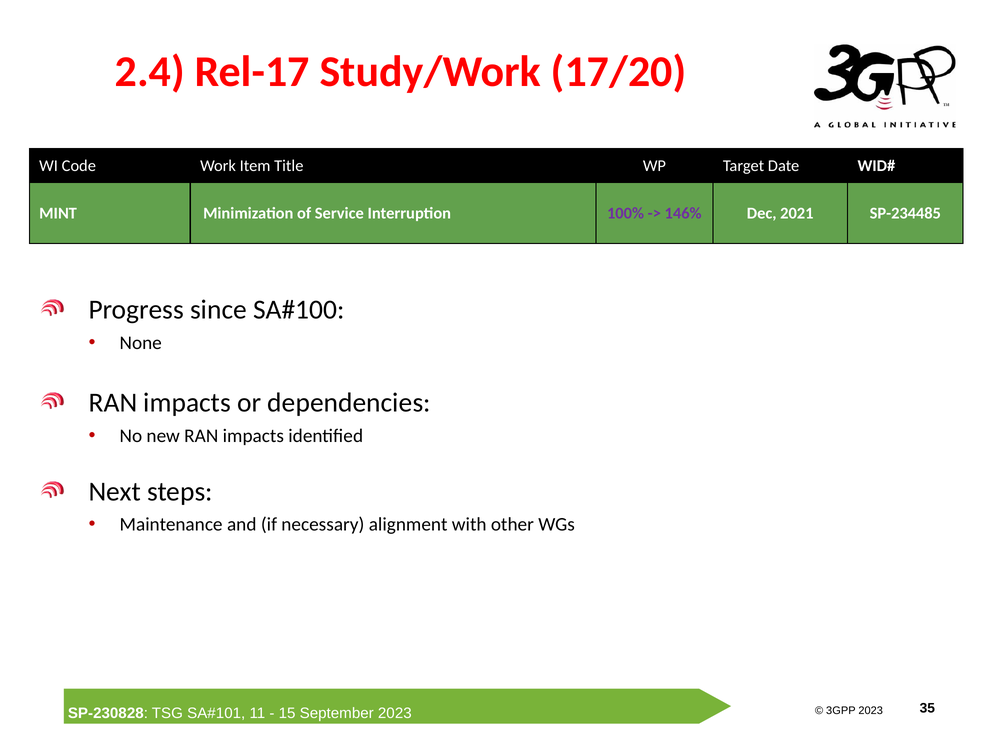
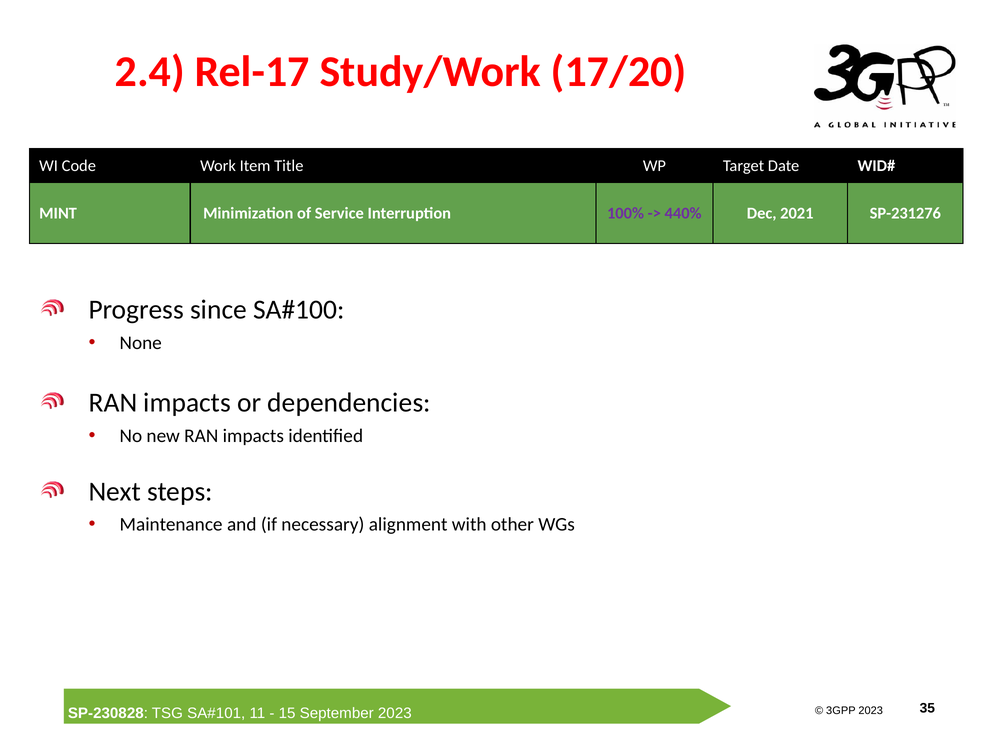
146%: 146% -> 440% (683, 213)
SP-234485: SP-234485 -> SP-231276 (905, 213)
